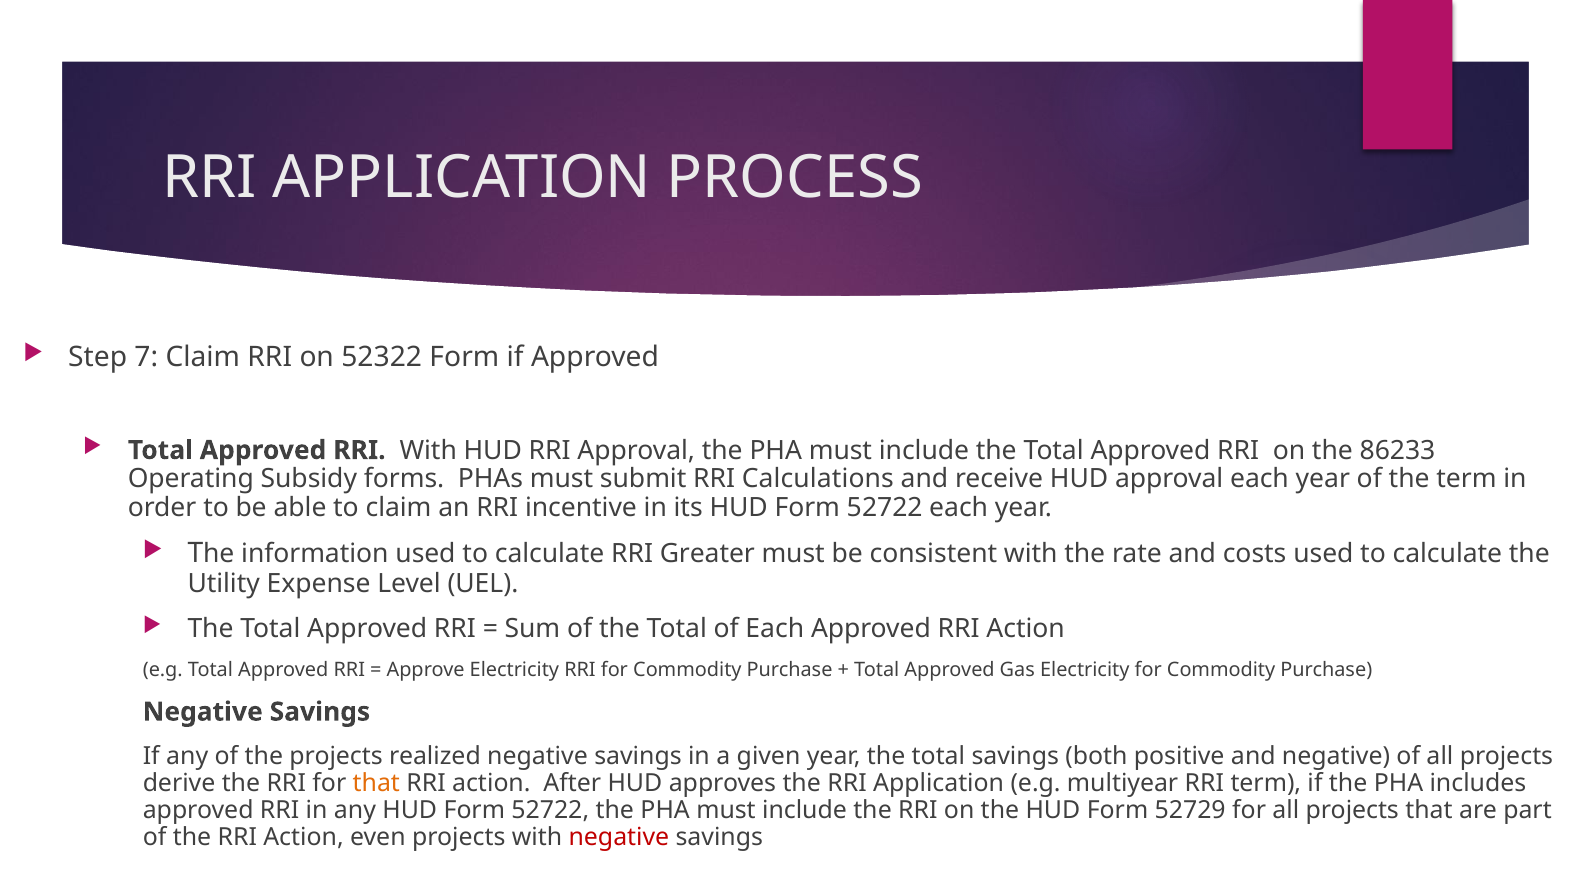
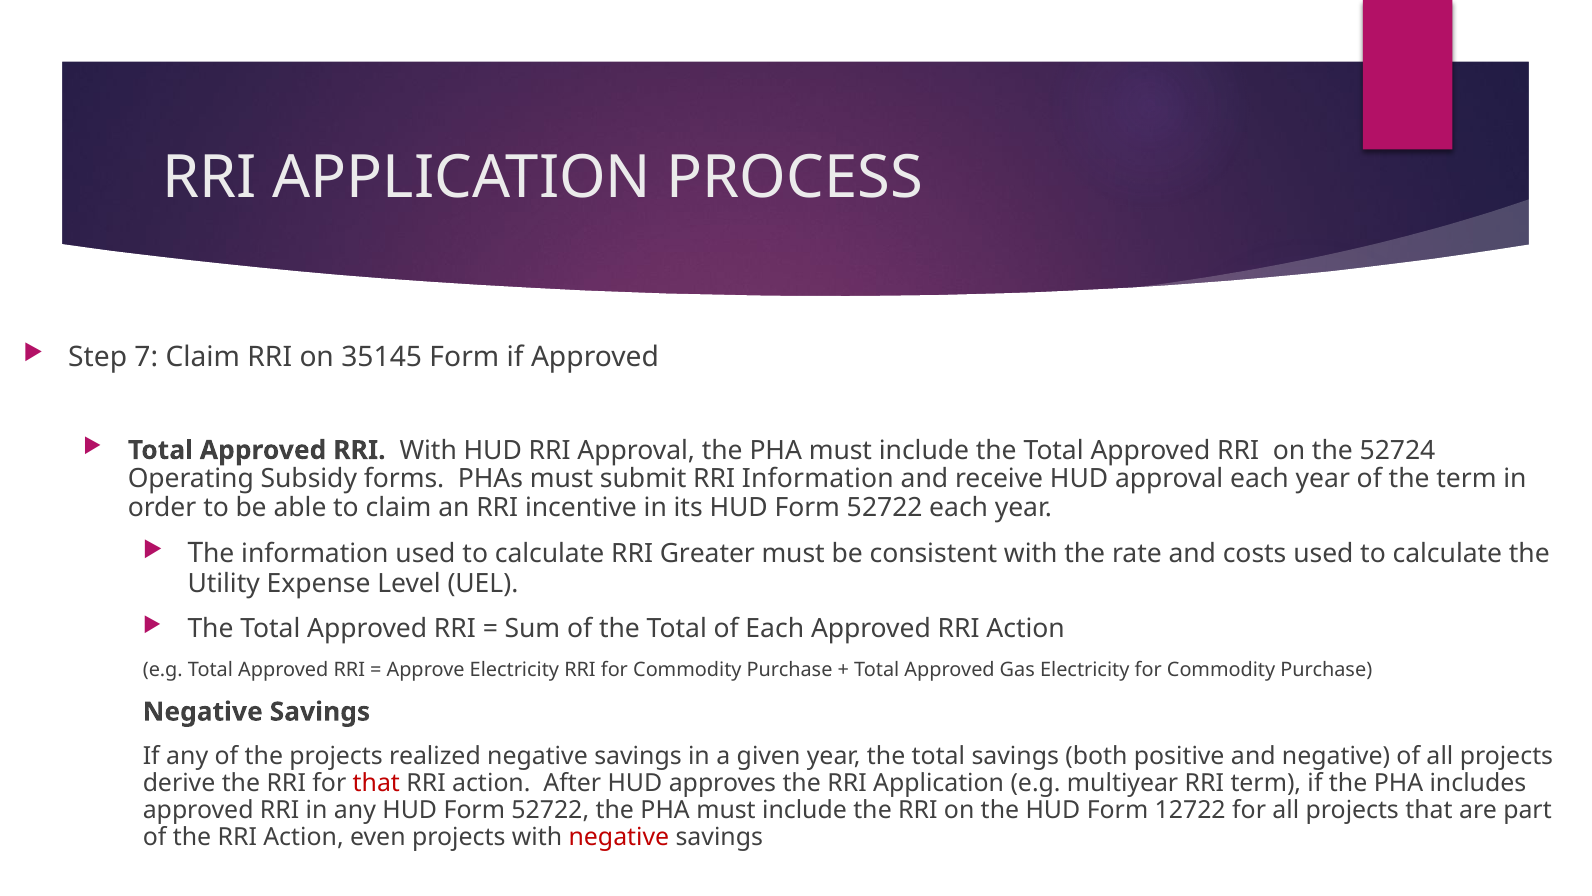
52322: 52322 -> 35145 (382, 357)
86233: 86233 -> 52724 (1398, 450)
RRI Calculations: Calculations -> Information (818, 479)
that colour: orange -> red (376, 783)
52729: 52729 -> 12722 (1190, 810)
